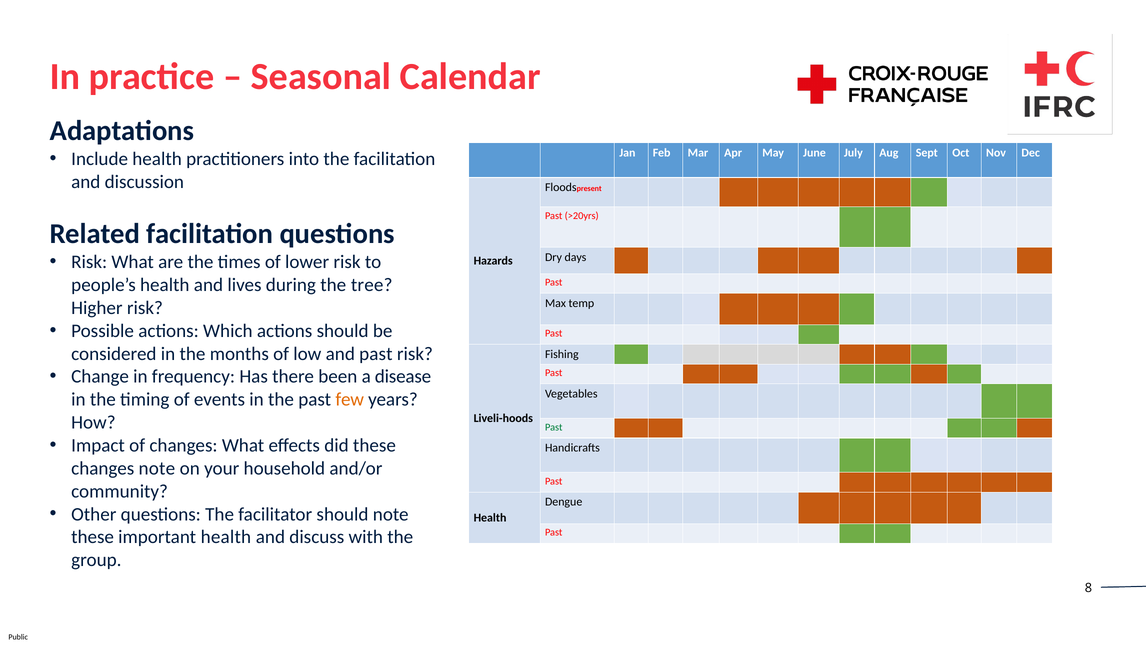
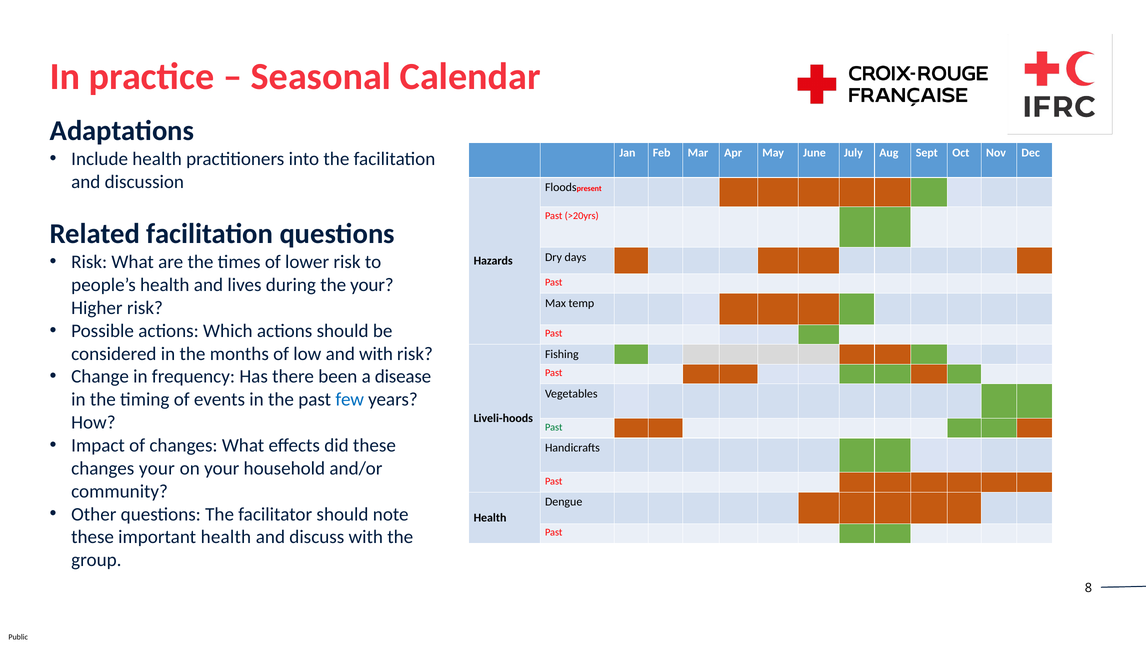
the tree: tree -> your (372, 285)
and past: past -> with (376, 354)
few colour: orange -> blue (350, 399)
changes note: note -> your (157, 468)
